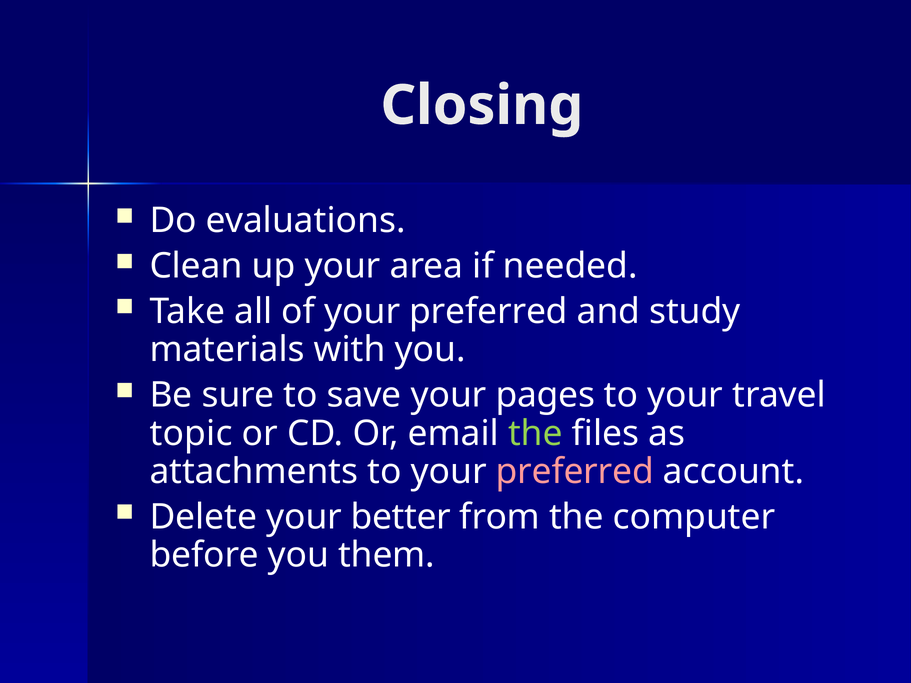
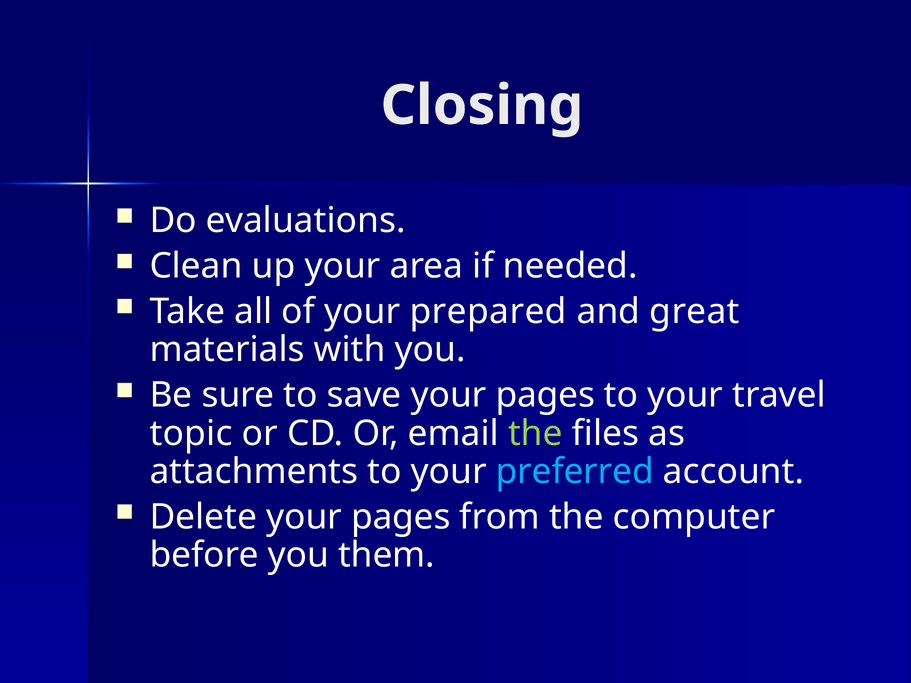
of your preferred: preferred -> prepared (488, 312)
study: study -> great (695, 312)
preferred colour: pink -> light blue (575, 472)
Delete your better: better -> pages (401, 517)
